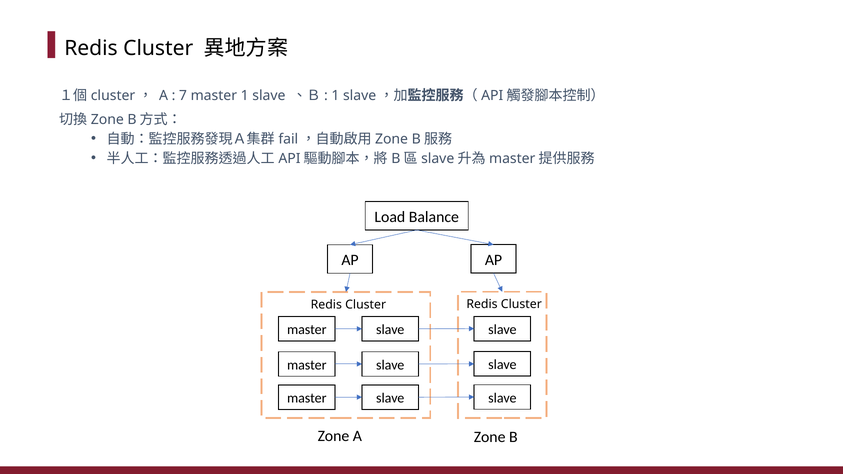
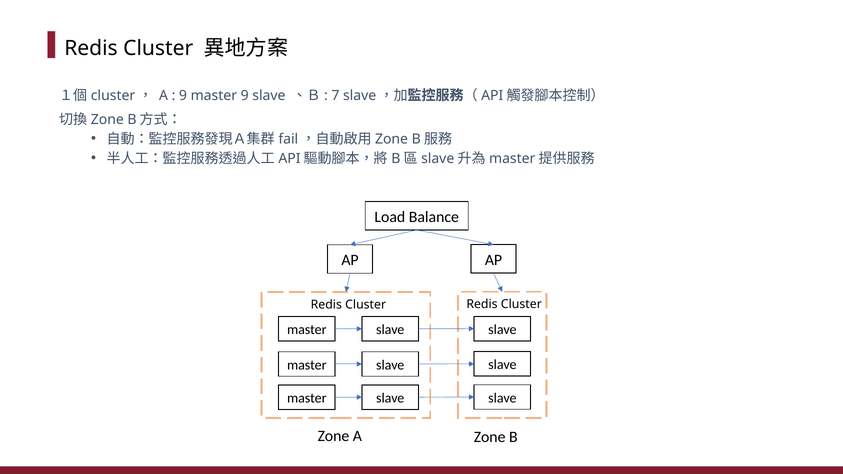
7: 7 -> 9 (183, 96)
master 1: 1 -> 9 (245, 96)
、Ｂ 1: 1 -> 7 (335, 96)
